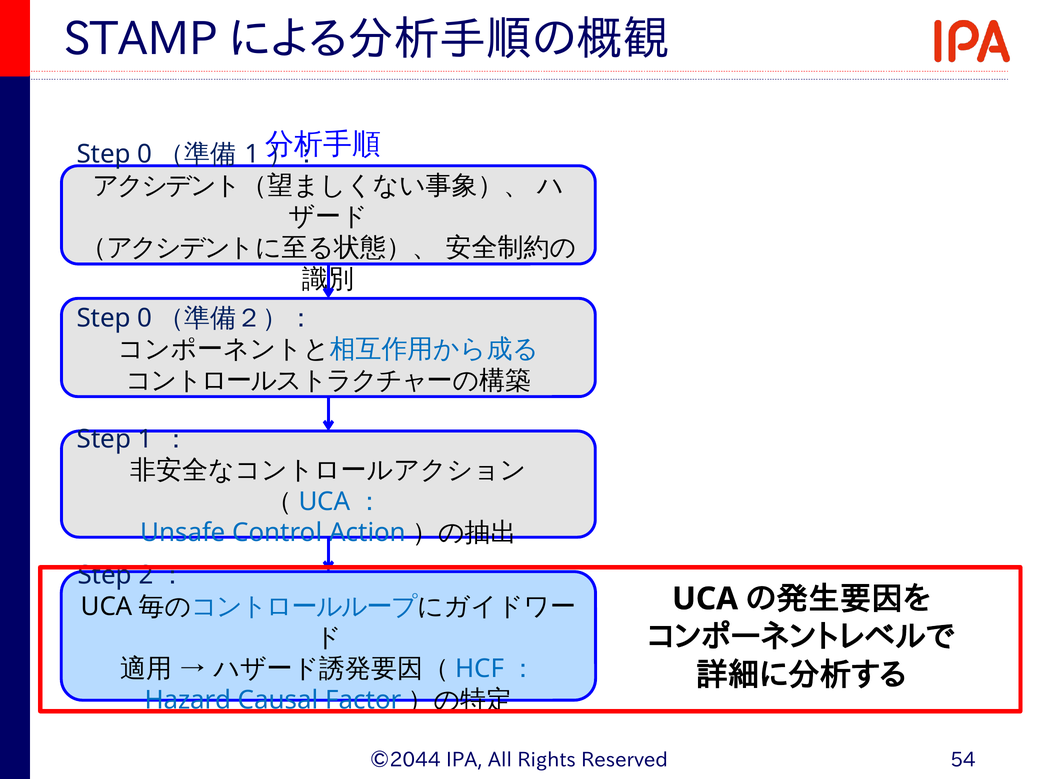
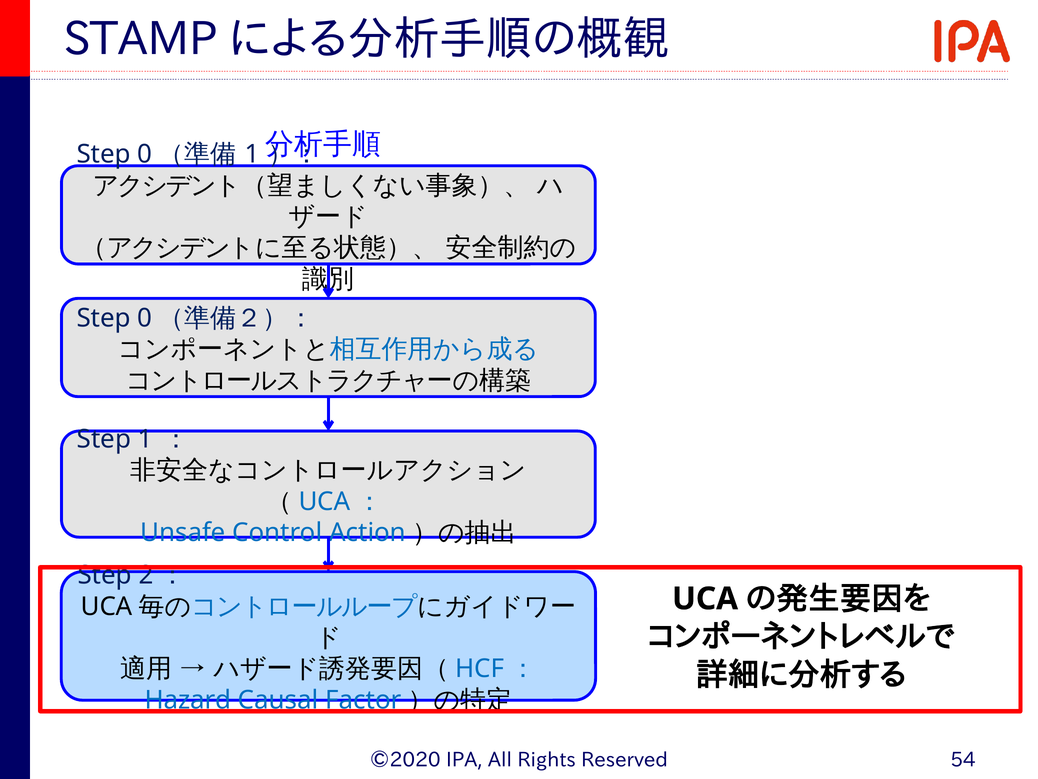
©2044: ©2044 -> ©2020 (405, 760)
